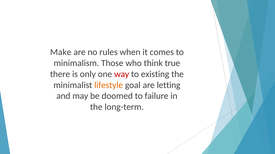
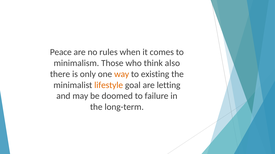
Make: Make -> Peace (61, 52)
true: true -> also (172, 63)
way colour: red -> orange (122, 74)
